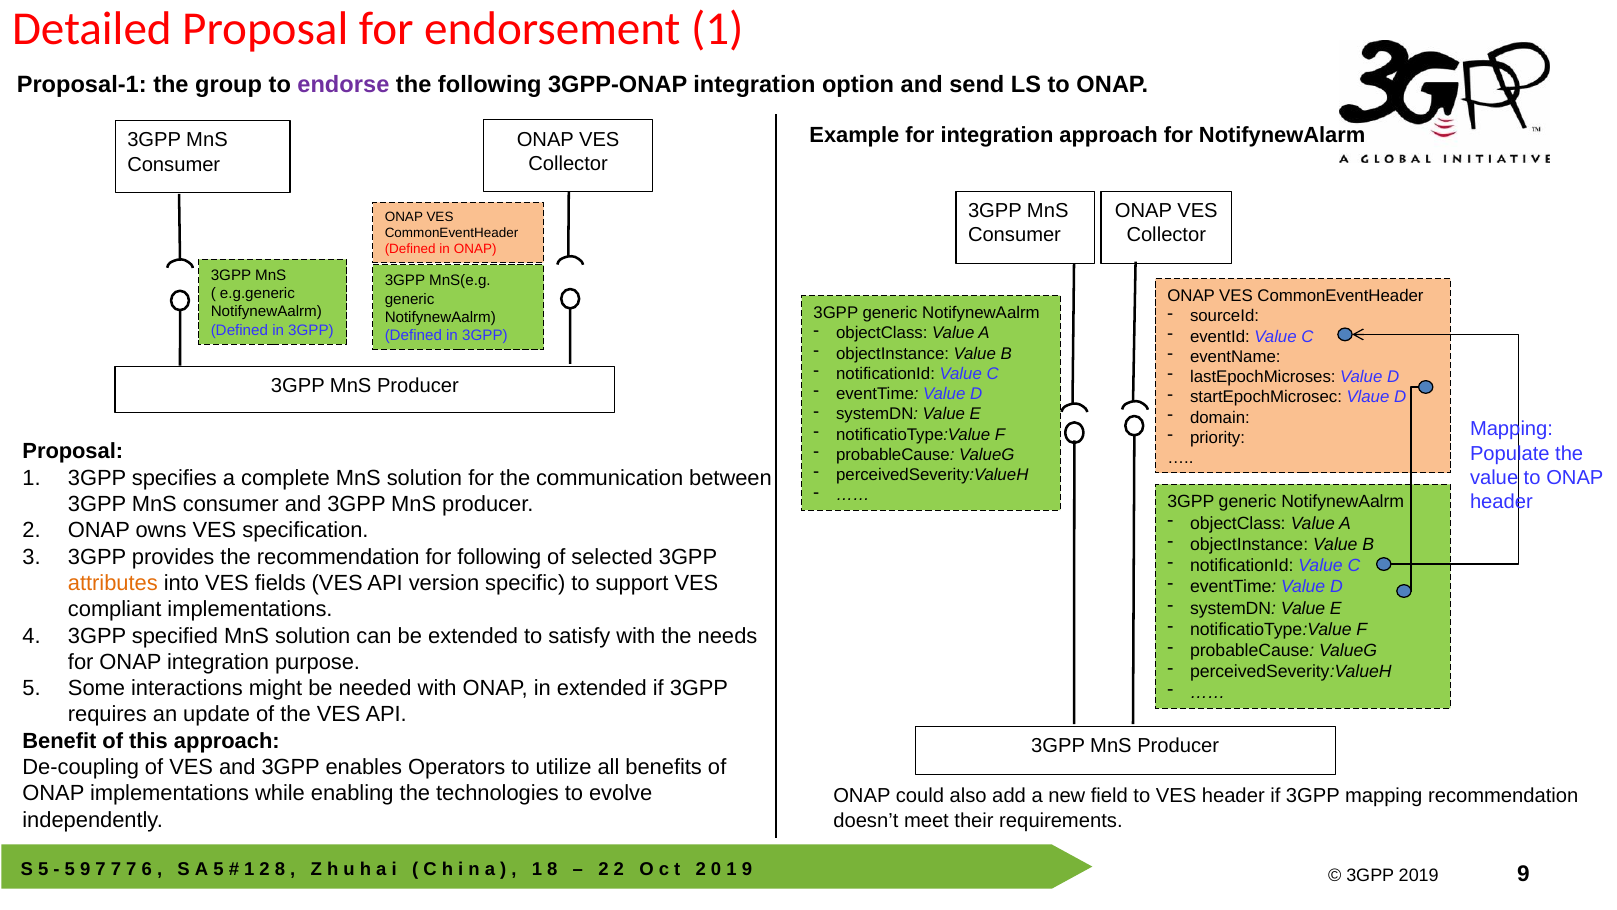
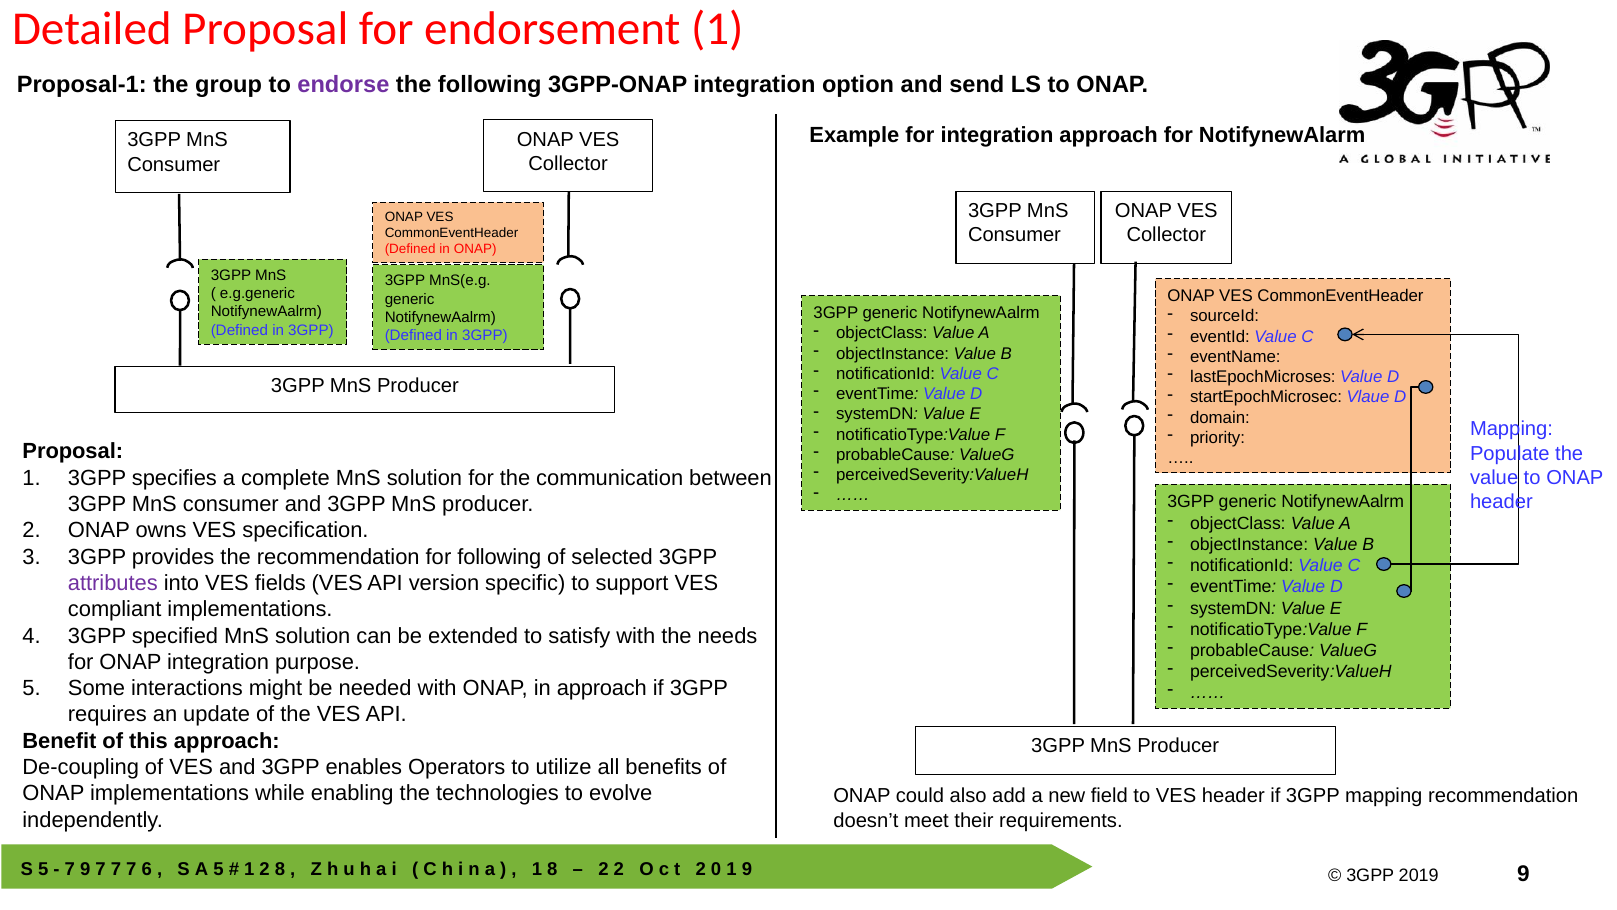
attributes colour: orange -> purple (113, 583)
in extended: extended -> approach (602, 688)
5: 5 -> 7 (70, 868)
